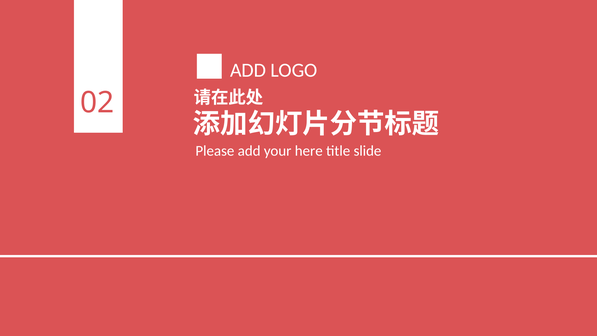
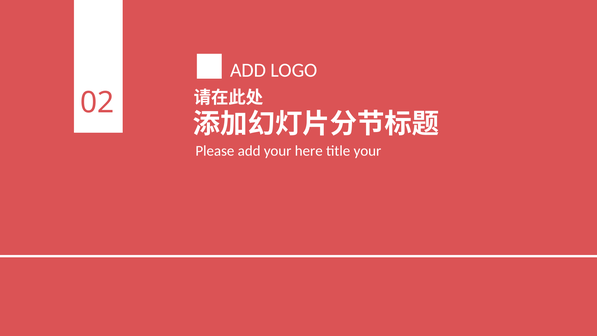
title slide: slide -> your (367, 151)
